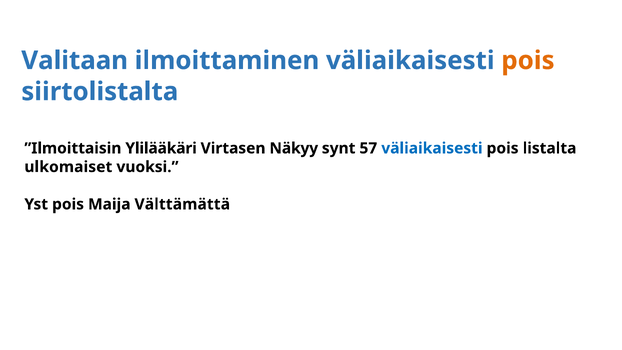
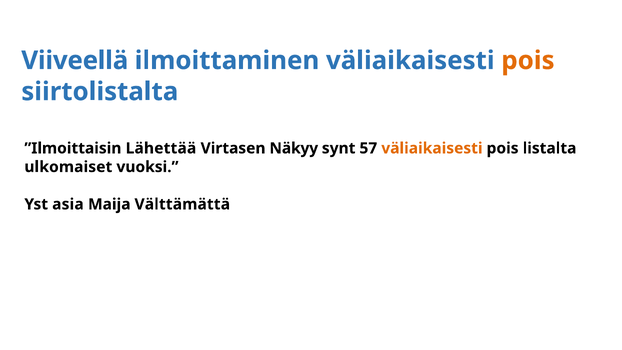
Valitaan: Valitaan -> Viiveellä (75, 61)
Ylilääkäri: Ylilääkäri -> Lähettää (161, 148)
väliaikaisesti colour: blue -> orange (432, 148)
Yst pois: pois -> asia (68, 204)
